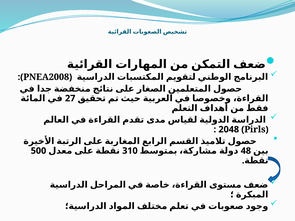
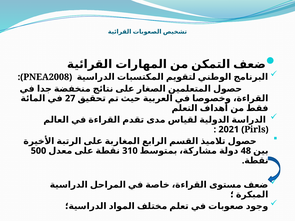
2048: 2048 -> 2021 (229, 130)
